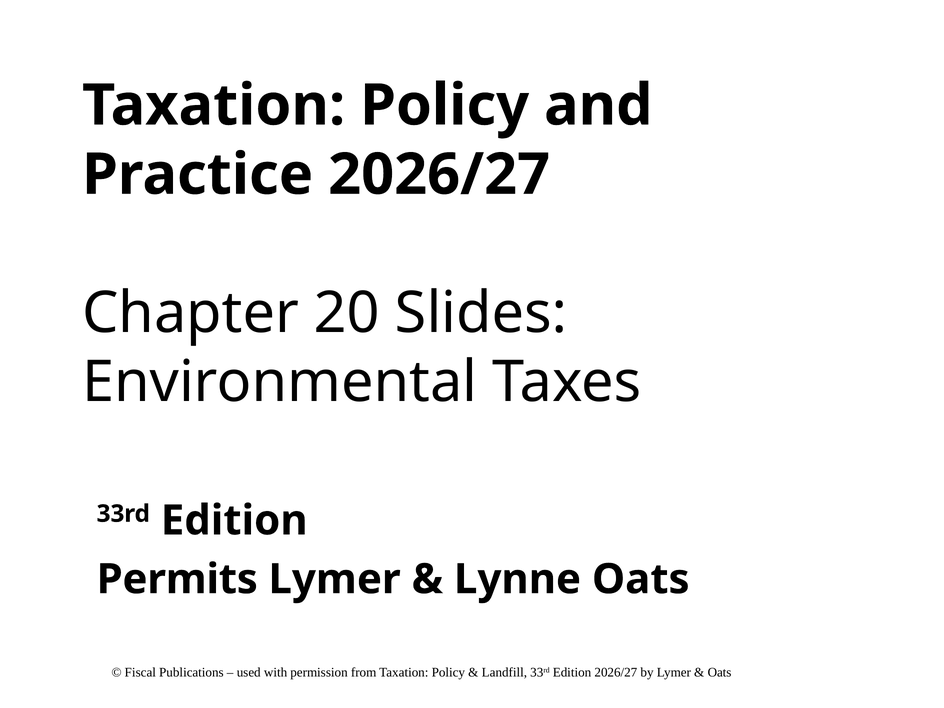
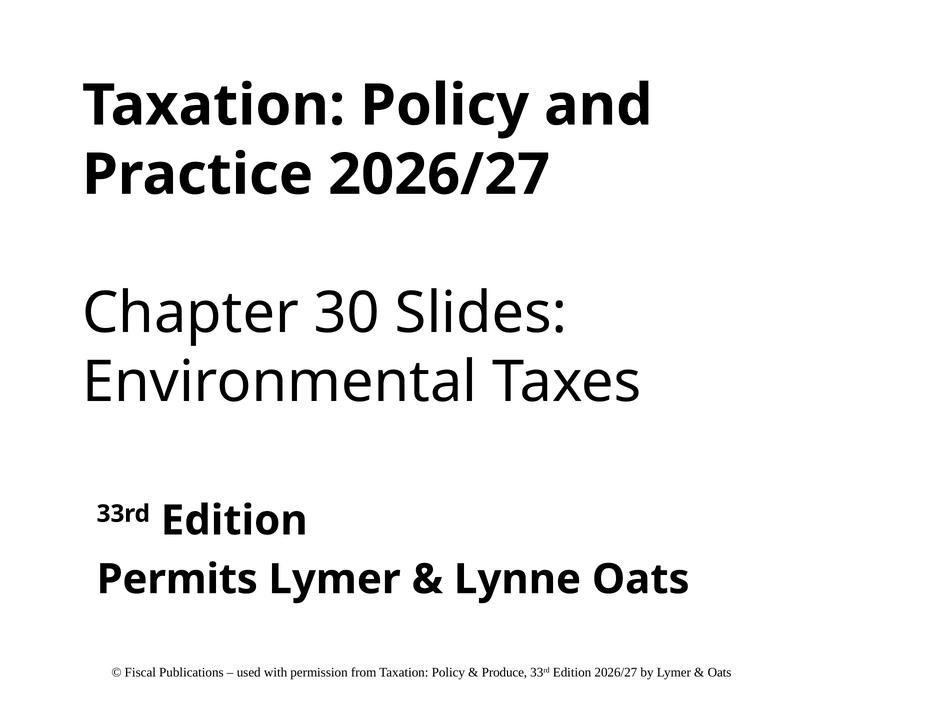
20: 20 -> 30 (347, 313)
Landfill: Landfill -> Produce (504, 673)
